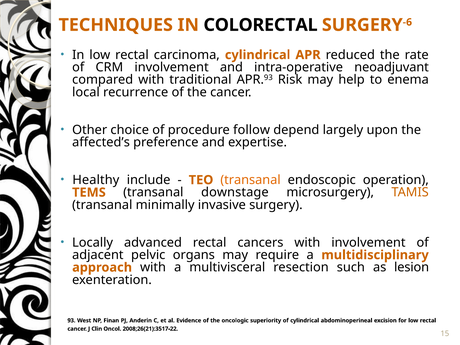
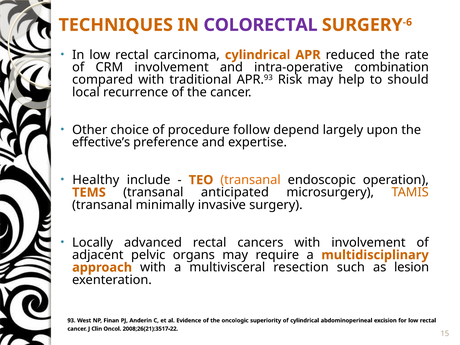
COLORECTAL colour: black -> purple (261, 25)
neoadjuvant: neoadjuvant -> combination (392, 67)
enema: enema -> should (408, 80)
affected’s: affected’s -> effective’s (101, 142)
downstage: downstage -> anticipated (235, 192)
